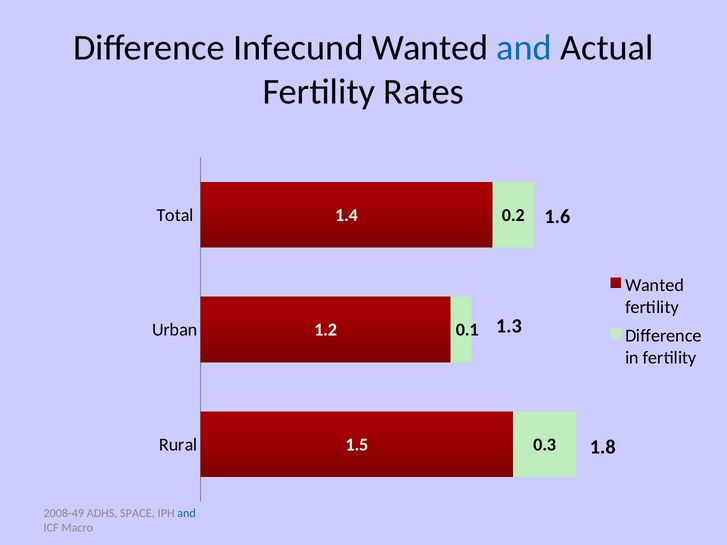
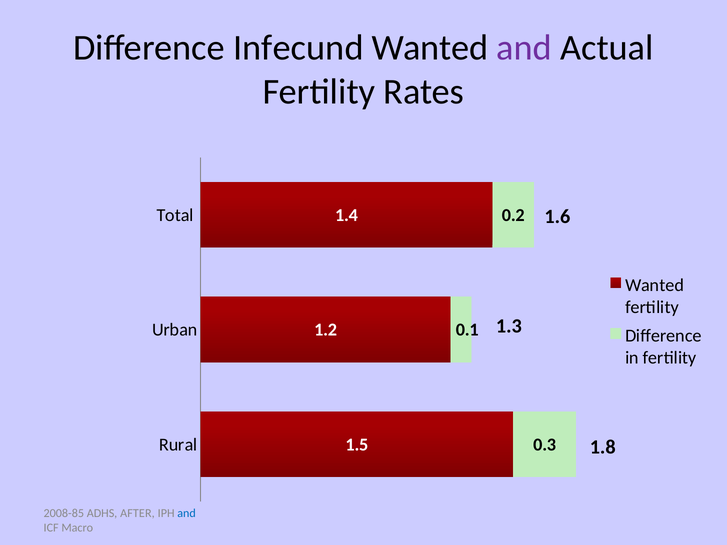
and colour: blue -> purple (524, 48)
2008-49: 2008-49 -> 2008-85 (64, 513)
SPACE: SPACE -> AFTER (137, 513)
